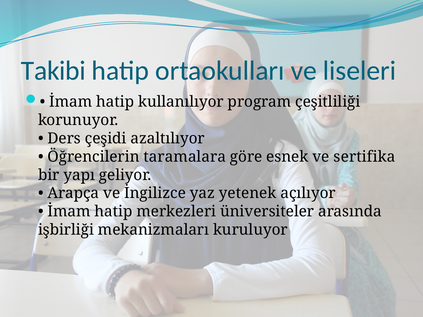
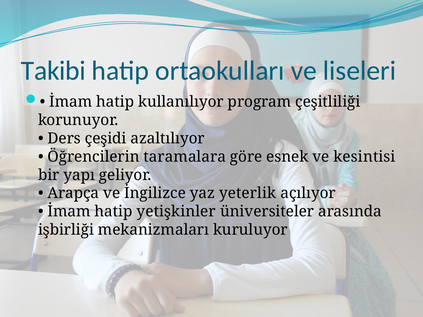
sertifika: sertifika -> kesintisi (365, 157)
yetenek: yetenek -> yeterlik (248, 193)
merkezleri: merkezleri -> yetişkinler (176, 212)
